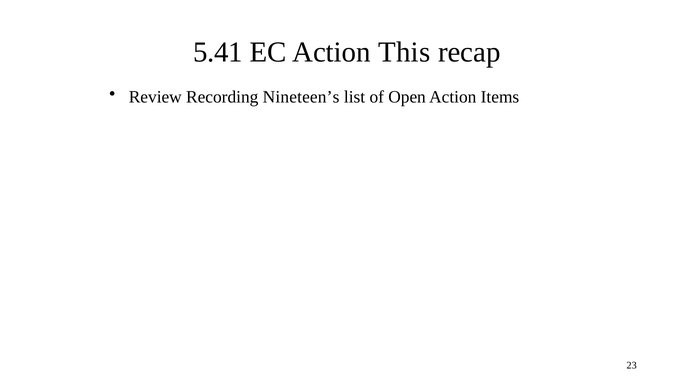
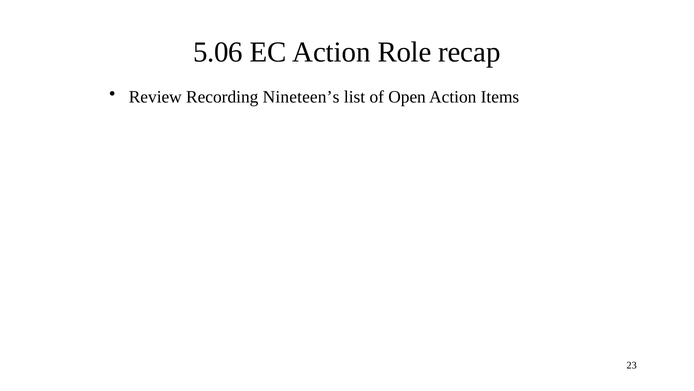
5.41: 5.41 -> 5.06 (218, 52)
This: This -> Role (405, 52)
